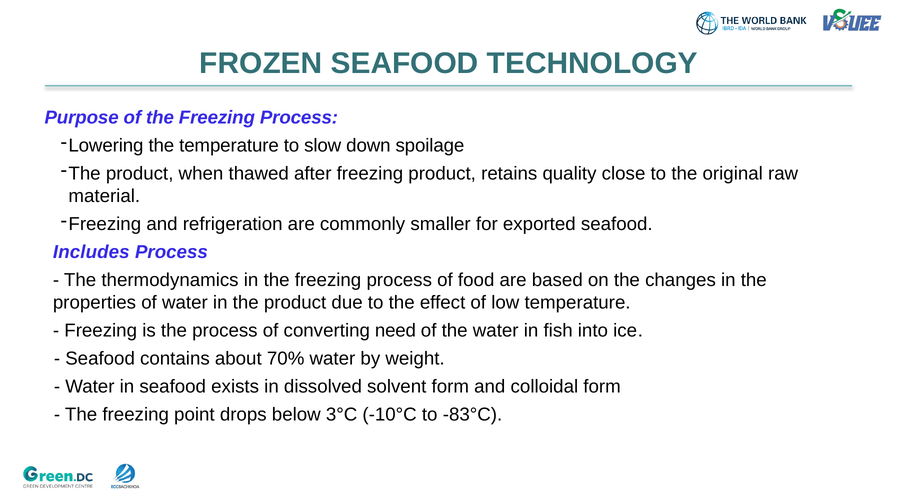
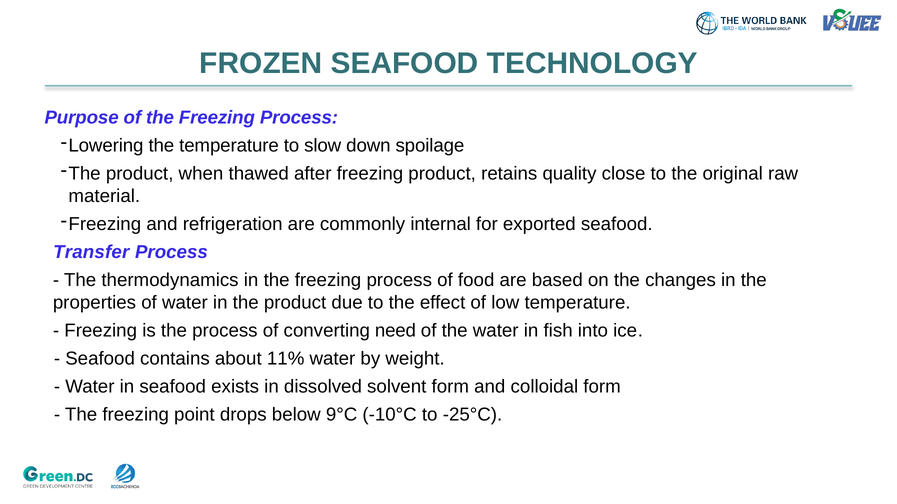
smaller: smaller -> internal (441, 224)
Includes: Includes -> Transfer (91, 252)
70%: 70% -> 11% (286, 359)
3°C: 3°C -> 9°C (342, 415)
-83°C: -83°C -> -25°C (472, 415)
